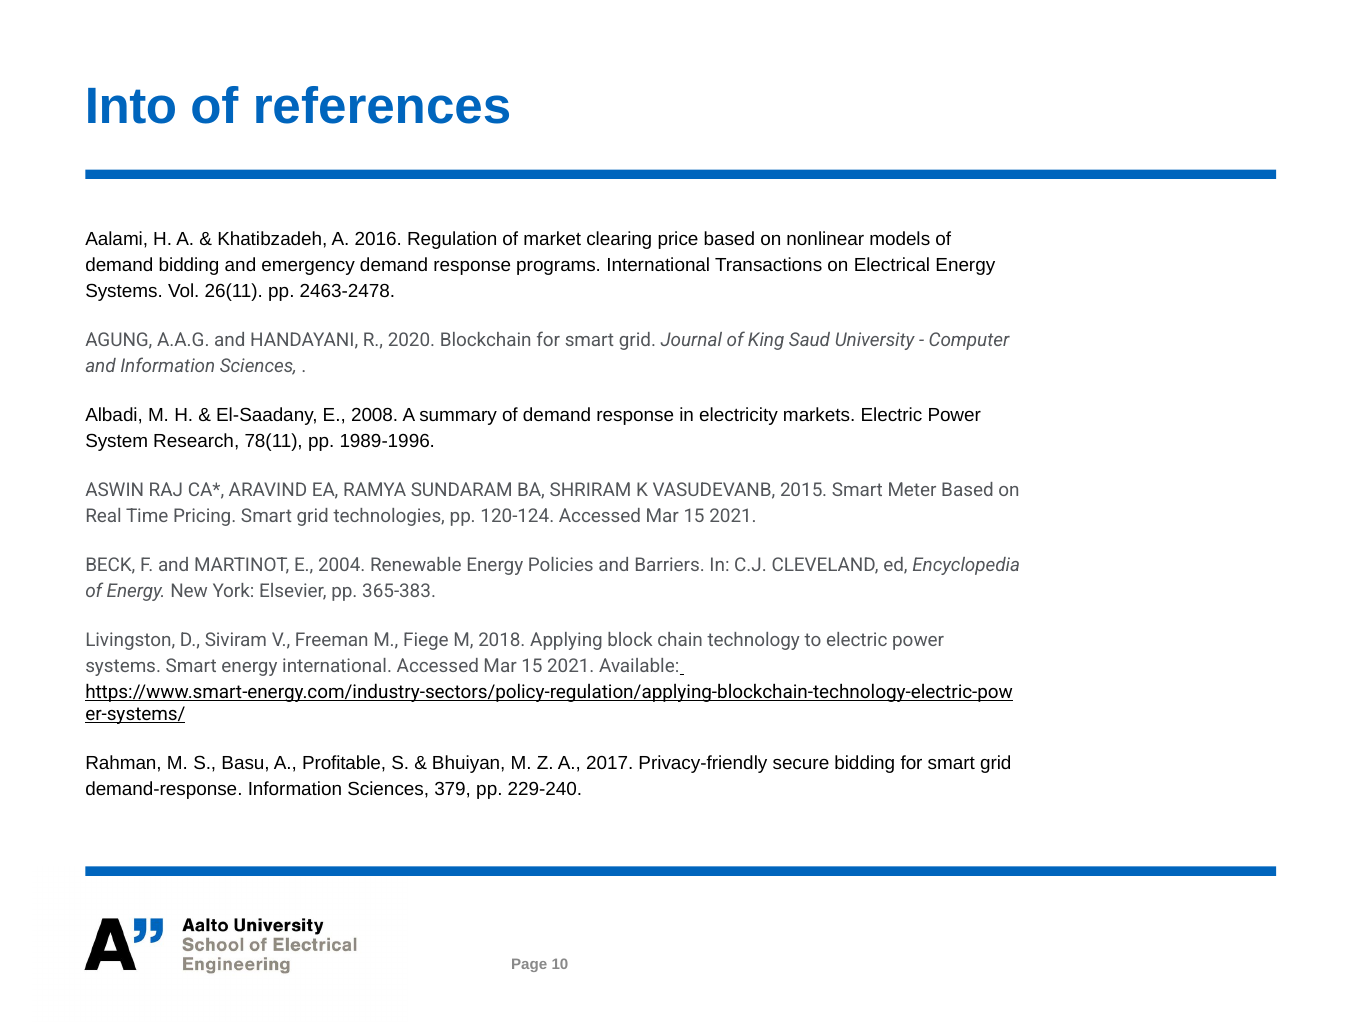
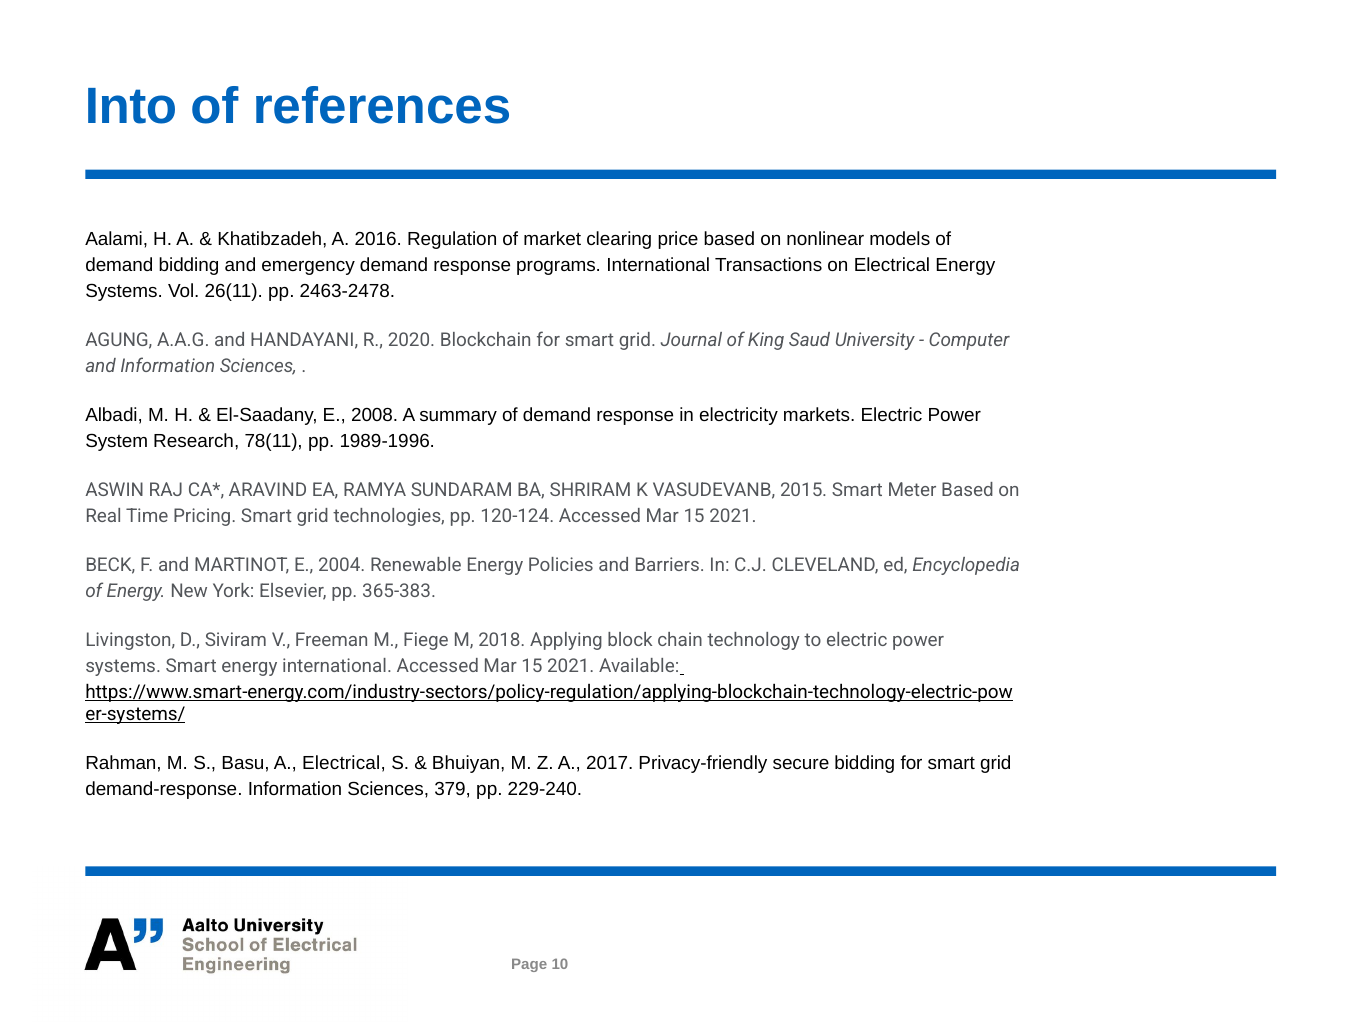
A Profitable: Profitable -> Electrical (344, 764)
